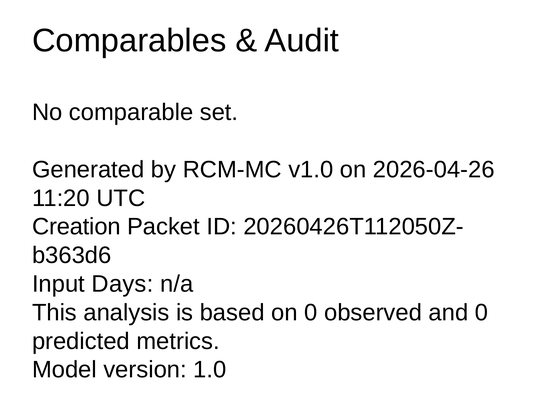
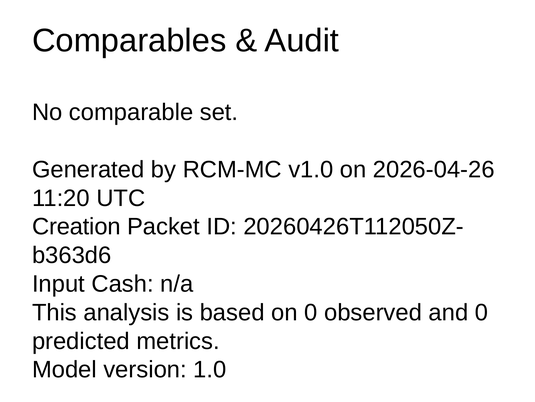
Days: Days -> Cash (123, 283)
